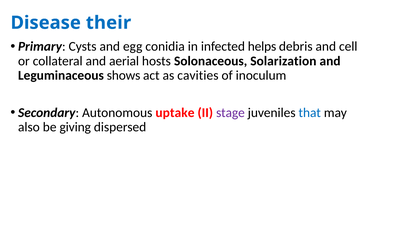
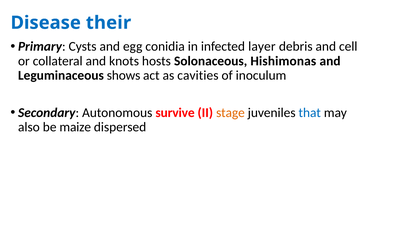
helps: helps -> layer (262, 46)
aerial: aerial -> knots (124, 61)
Solarization: Solarization -> Hishimonas (283, 61)
uptake: uptake -> survive (175, 113)
stage colour: purple -> orange (230, 113)
giving: giving -> maize (75, 127)
